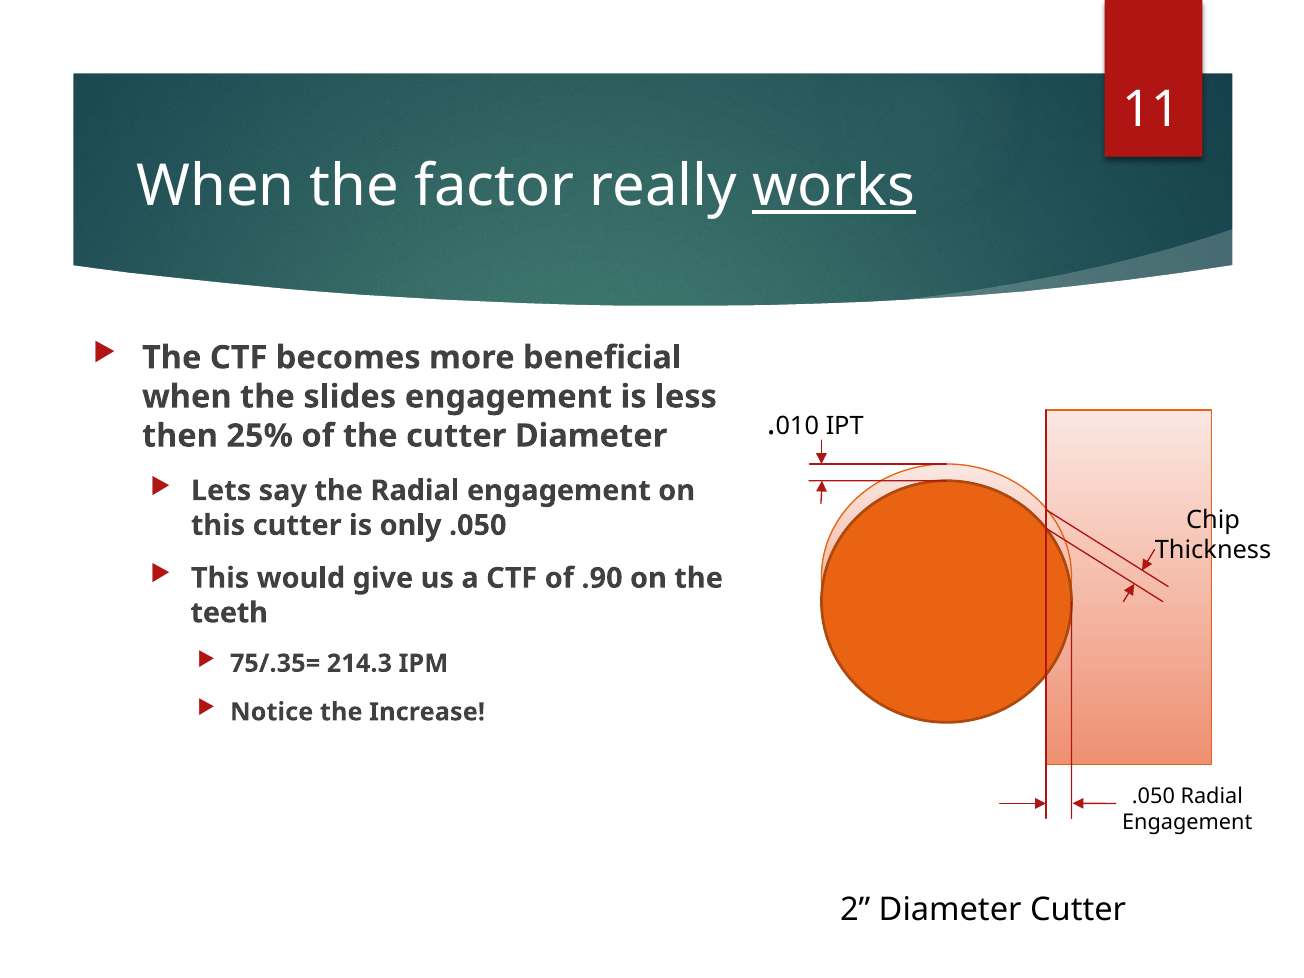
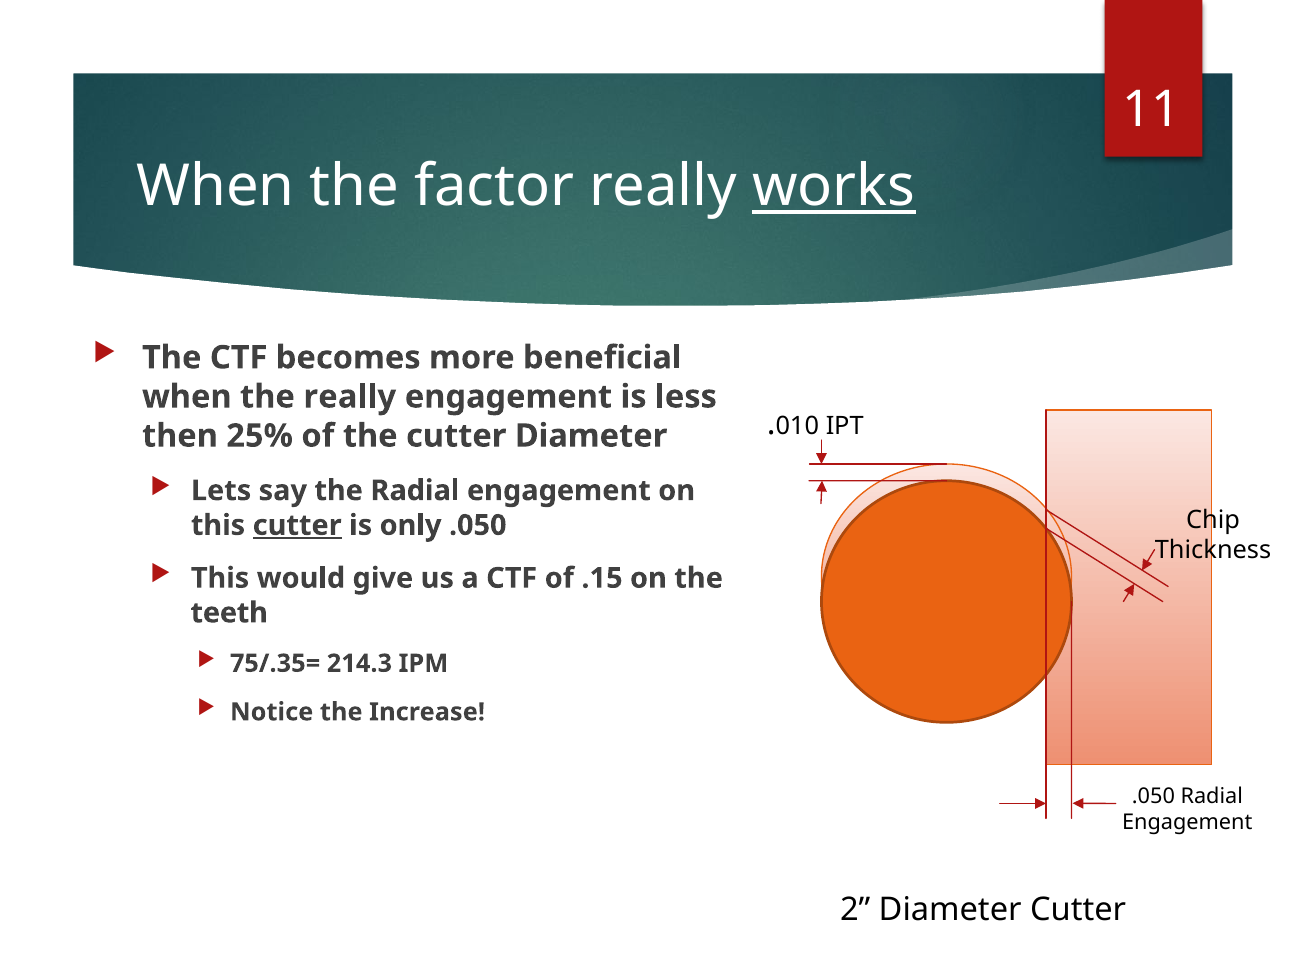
the slides: slides -> really (350, 397)
cutter underline: none -> present (297, 525)
.90: .90 -> .15 (602, 578)
